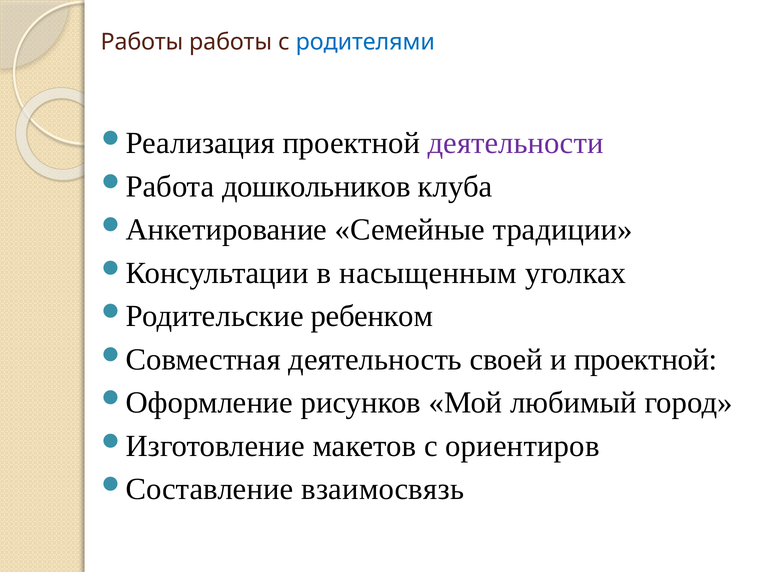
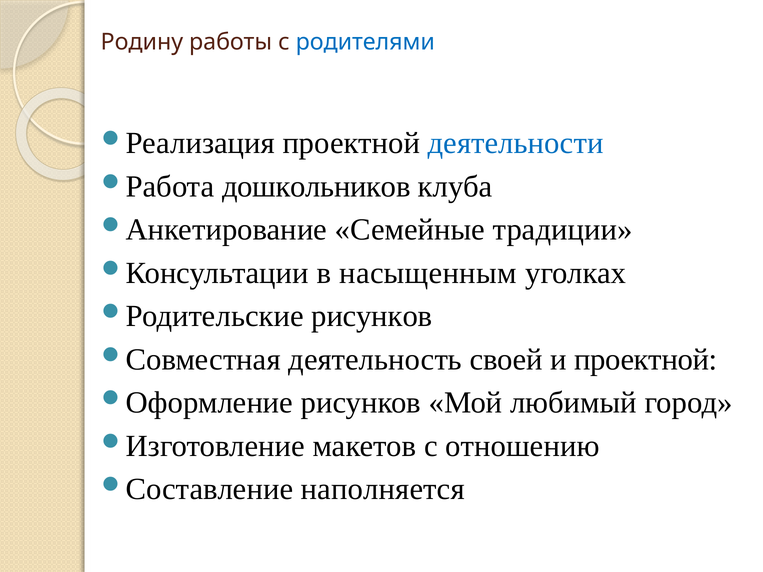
Работы: Работы -> Родину (142, 42)
деятельности colour: purple -> blue (516, 143)
ребенком: ребенком -> рисунков (372, 316)
ориентиров: ориентиров -> отношению (523, 446)
взаимосвязь: взаимосвязь -> наполняется (383, 489)
